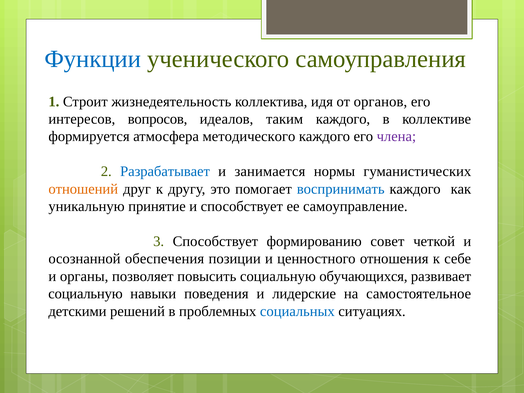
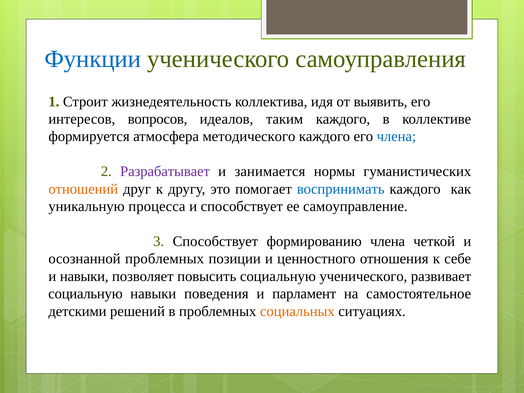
органов: органов -> выявить (381, 102)
члена colour: purple -> blue (396, 136)
Разрабатывает colour: blue -> purple (165, 171)
принятие: принятие -> процесса (157, 206)
формированию совет: совет -> члена (388, 241)
осознанной обеспечения: обеспечения -> проблемных (165, 259)
и органы: органы -> навыки (84, 276)
социальную обучающихся: обучающихся -> ученического (363, 276)
лидерские: лидерские -> парламент (304, 294)
социальных colour: blue -> orange (297, 311)
